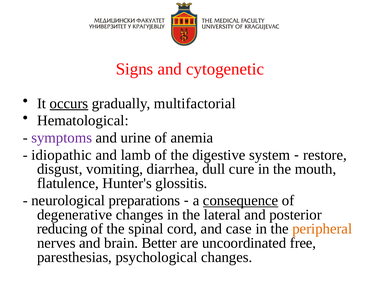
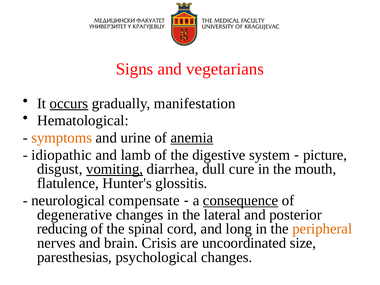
cytogenetic: cytogenetic -> vegetarians (225, 69)
multifactorial: multifactorial -> manifestation (195, 103)
symptoms colour: purple -> orange (62, 138)
anemia underline: none -> present (192, 138)
restore: restore -> picture (325, 155)
vomiting underline: none -> present (115, 169)
preparations: preparations -> compensate (144, 200)
case: case -> long (239, 229)
Better: Better -> Crisis (159, 243)
free: free -> size (303, 243)
